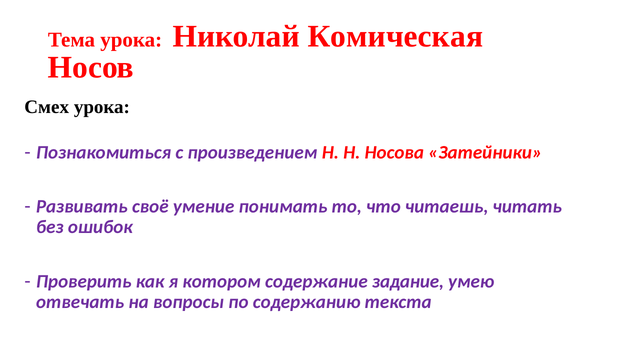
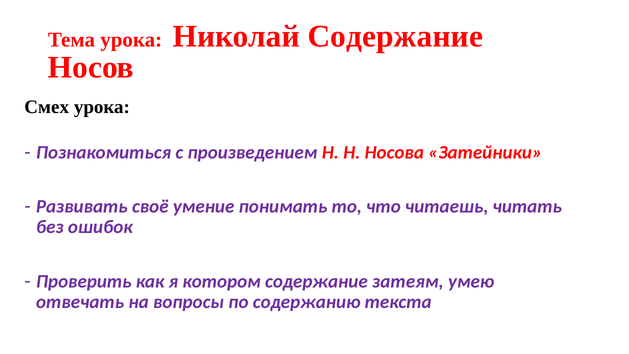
Николай Комическая: Комическая -> Содержание (395, 37)
задание: задание -> затеям (408, 281)
